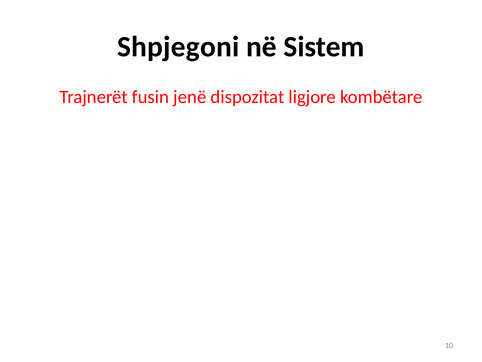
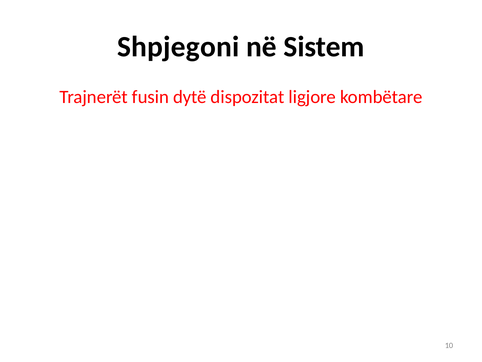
jenë: jenë -> dytë (190, 97)
